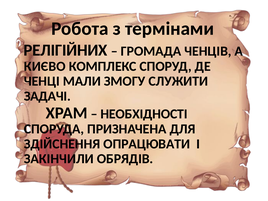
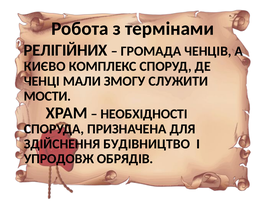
ЗАДАЧІ: ЗАДАЧІ -> МОСТИ (47, 96)
ОПРАЦЮВАТИ: ОПРАЦЮВАТИ -> БУДІВНИЦТВО (147, 144)
ЗАКІНЧИЛИ: ЗАКІНЧИЛИ -> УПРОДОВЖ (59, 159)
